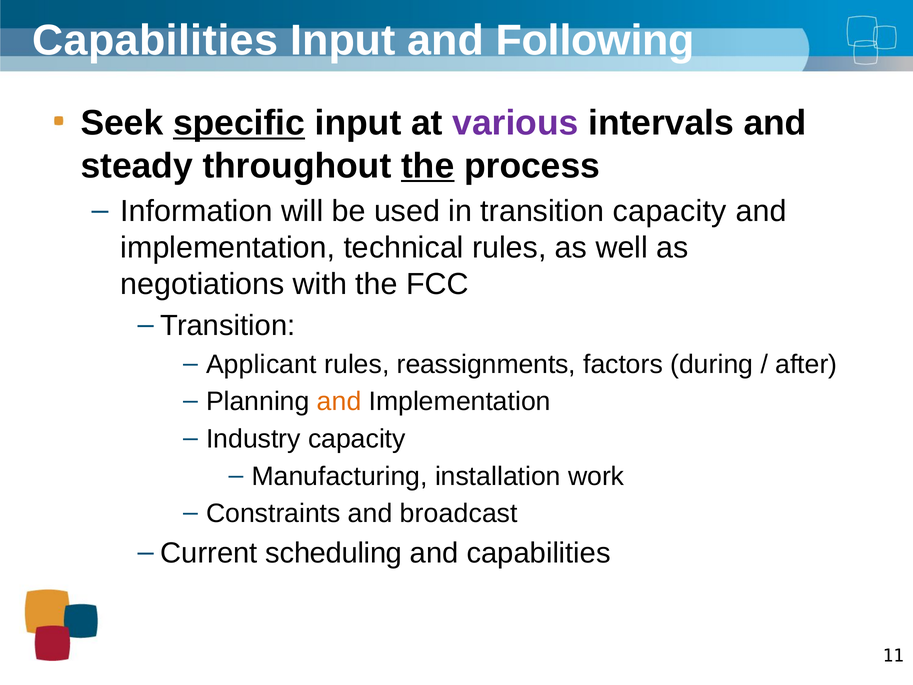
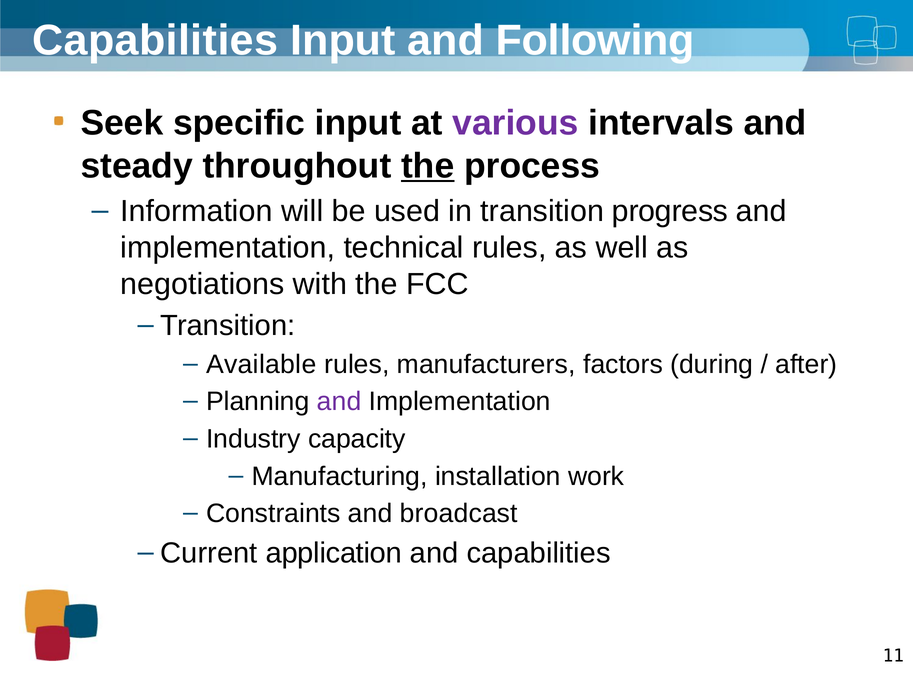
specific underline: present -> none (239, 123)
transition capacity: capacity -> progress (670, 211)
Applicant: Applicant -> Available (261, 364)
reassignments: reassignments -> manufacturers (486, 364)
and colour: orange -> purple (339, 402)
scheduling: scheduling -> application (334, 553)
